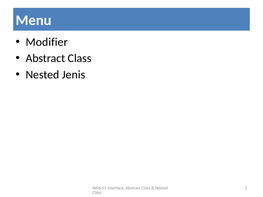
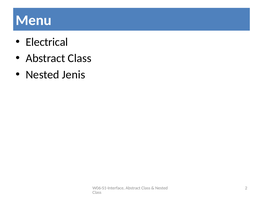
Modifier: Modifier -> Electrical (47, 42)
